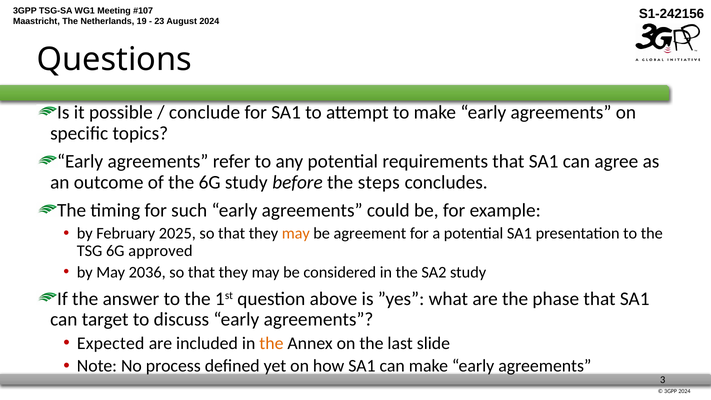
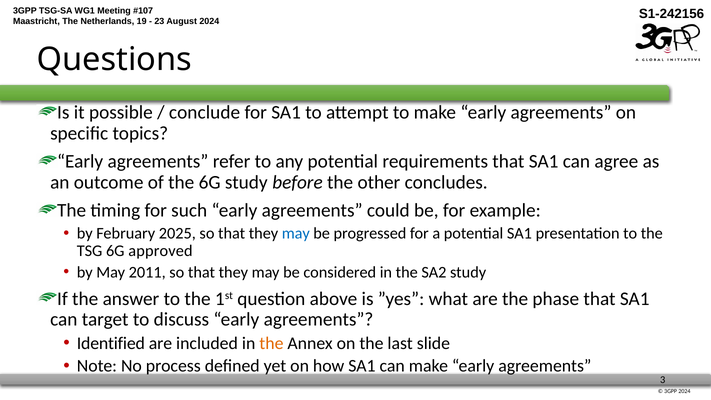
steps: steps -> other (379, 182)
may colour: orange -> blue (296, 233)
agreement: agreement -> progressed (370, 233)
2036: 2036 -> 2011 (147, 272)
Expected: Expected -> Identified (111, 343)
